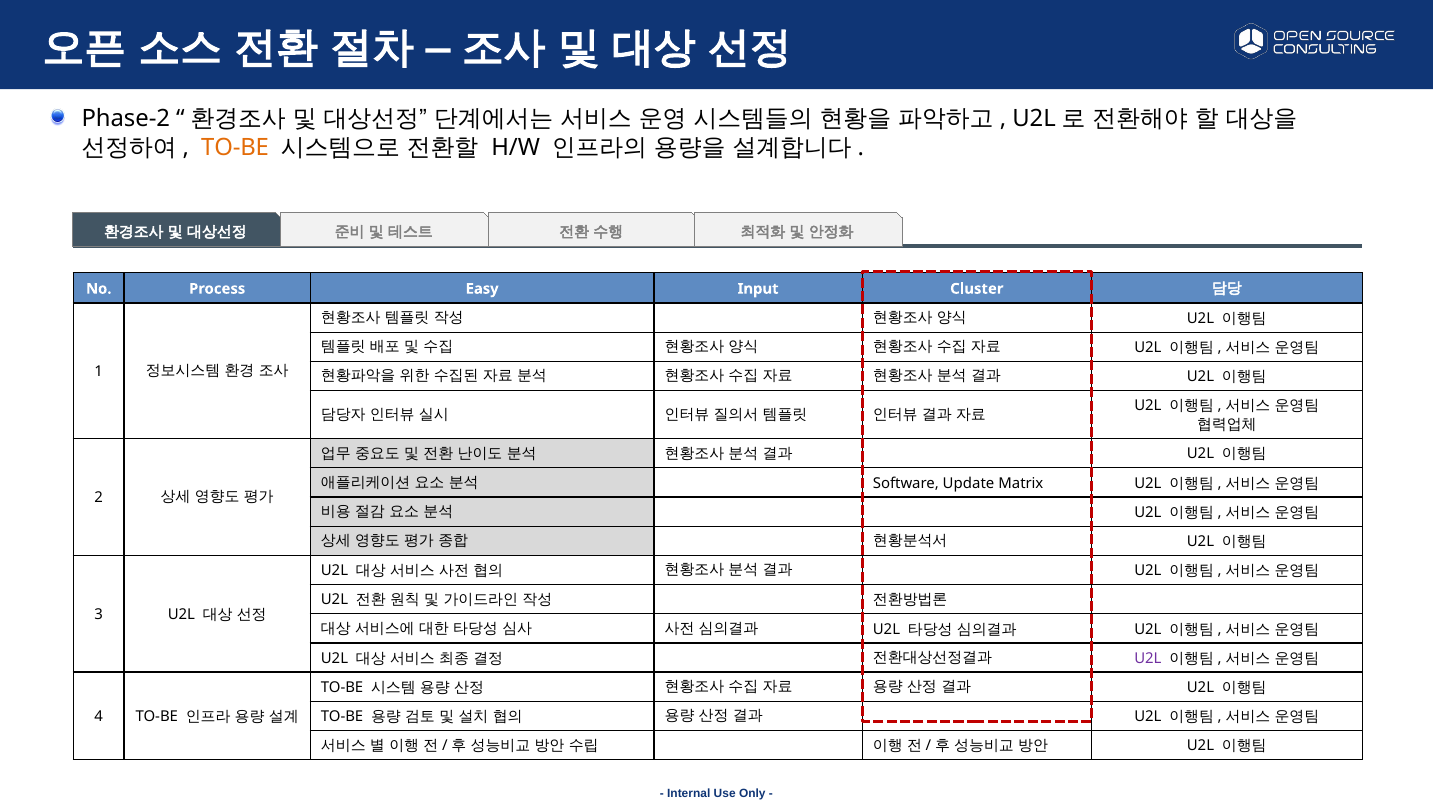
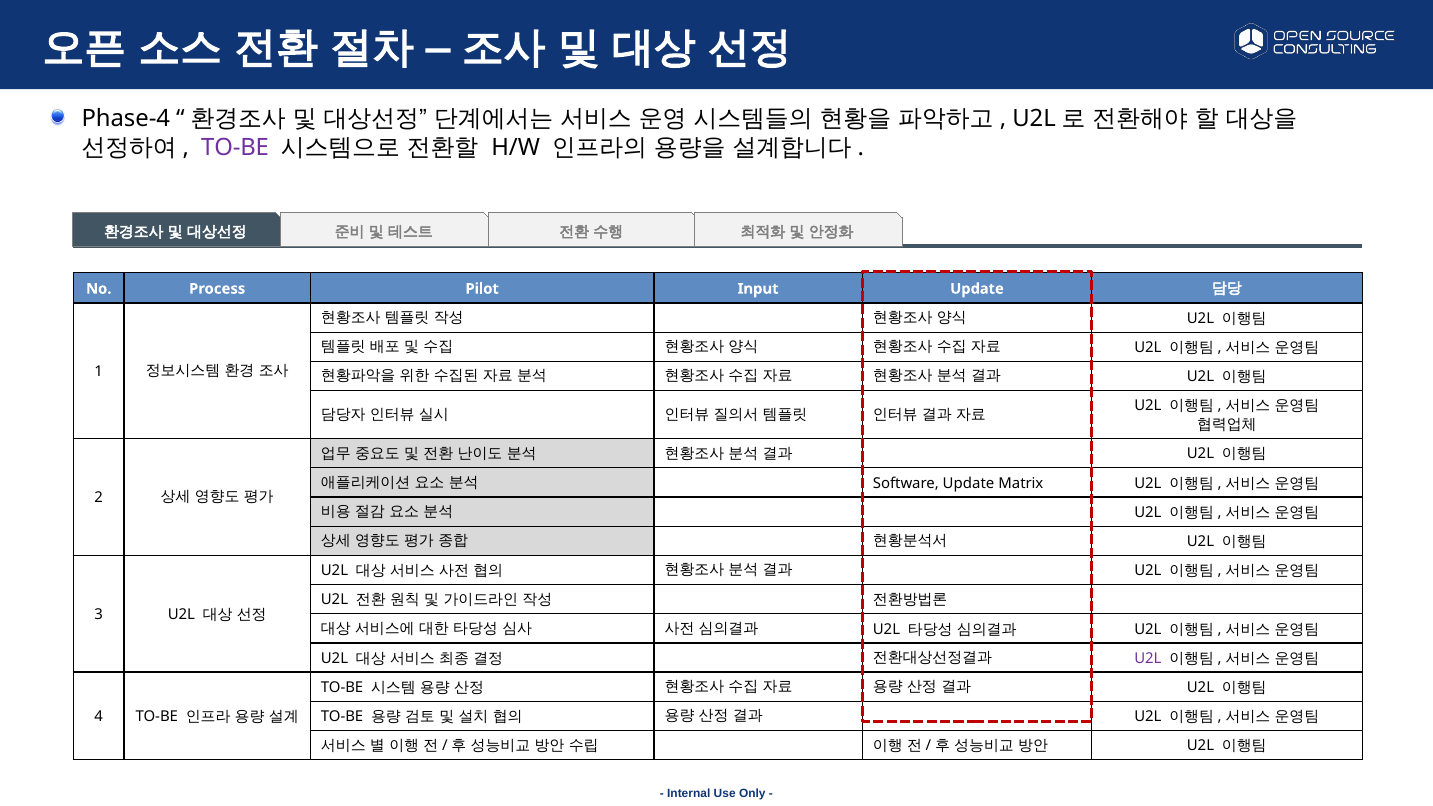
Phase-2: Phase-2 -> Phase-4 (126, 119)
TO-BE colour: orange -> purple (235, 147)
Easy: Easy -> Pilot (482, 289)
Input Cluster: Cluster -> Update (977, 289)
